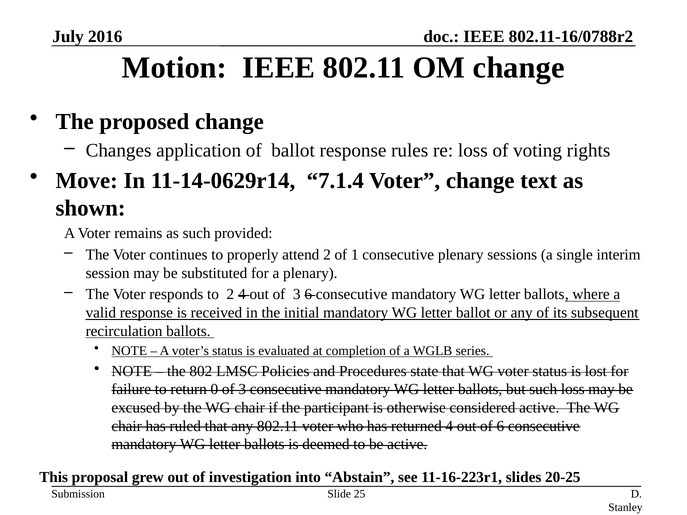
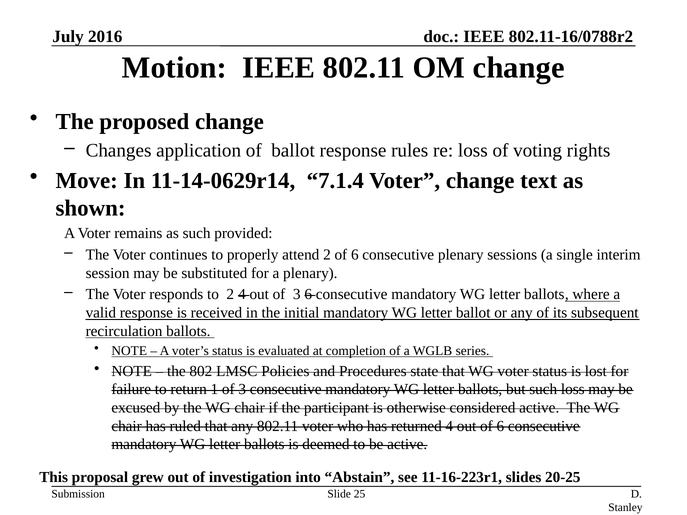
2 of 1: 1 -> 6 (355, 255)
0: 0 -> 1 (214, 390)
